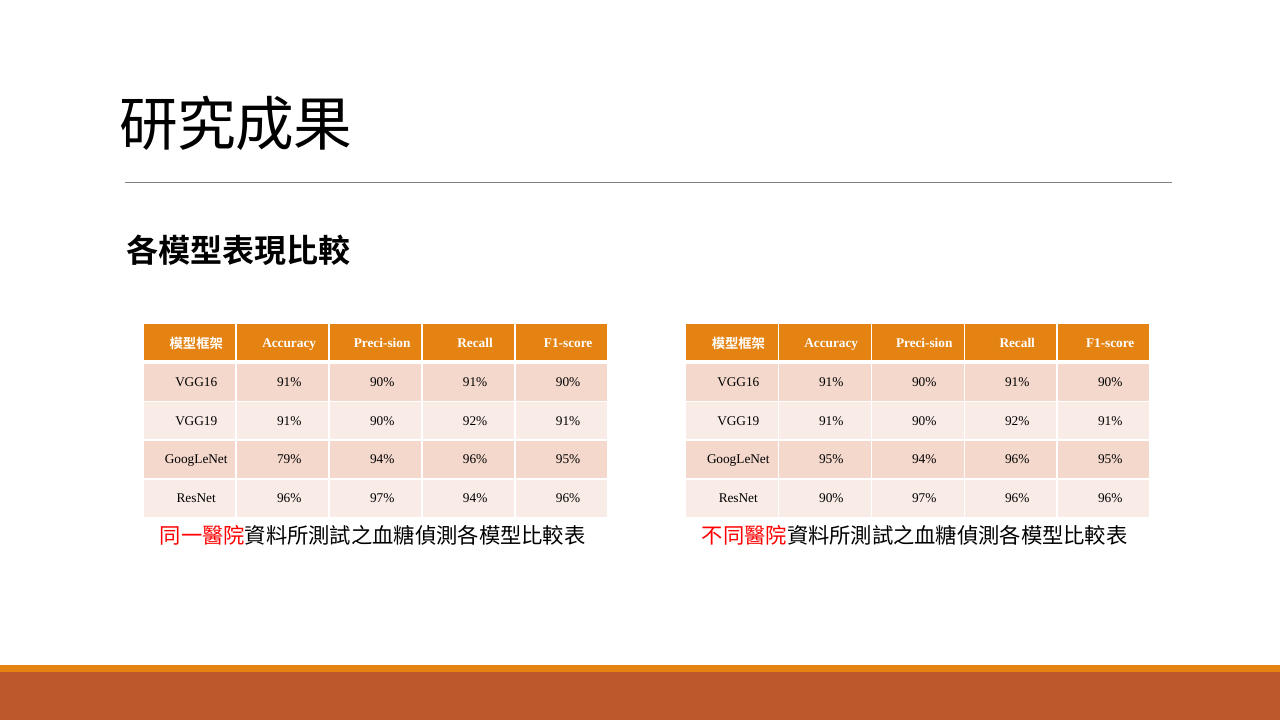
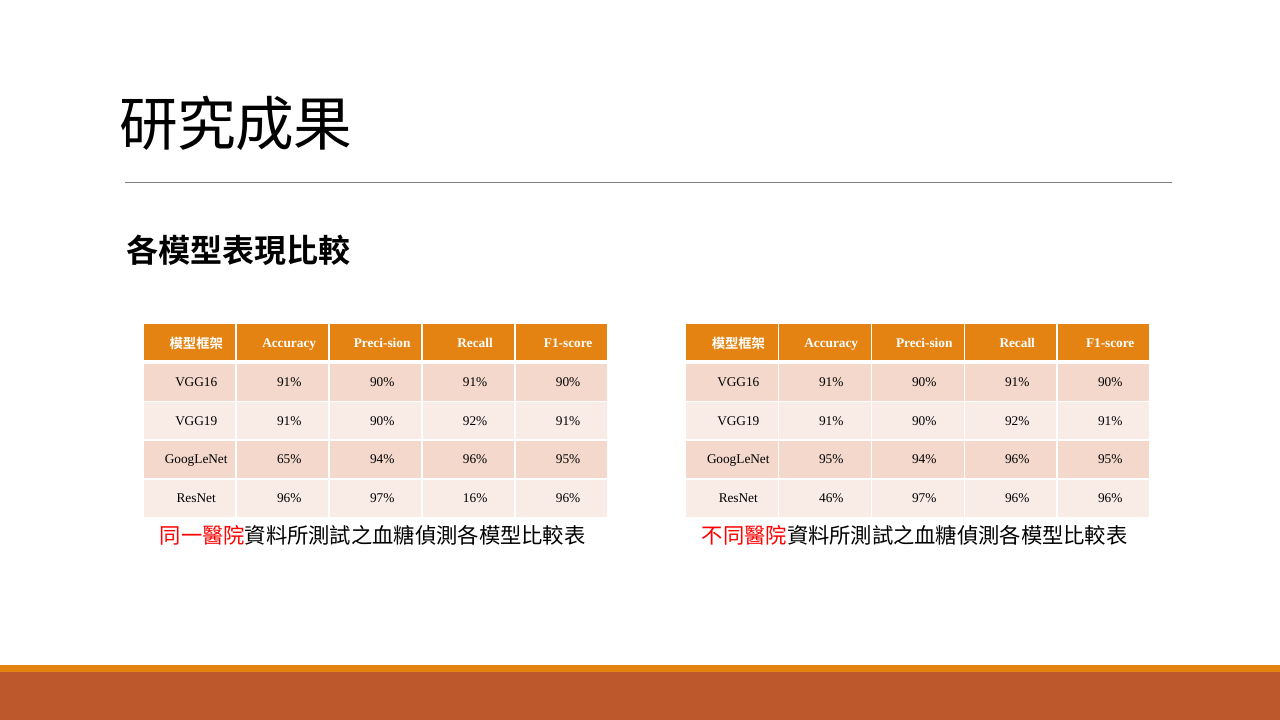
79%: 79% -> 65% (289, 460)
97% 94%: 94% -> 16% (475, 498)
ResNet 90%: 90% -> 46% (831, 498)
